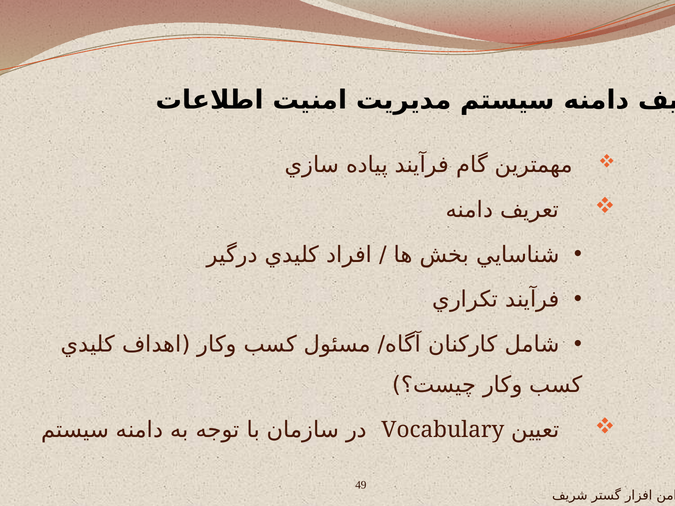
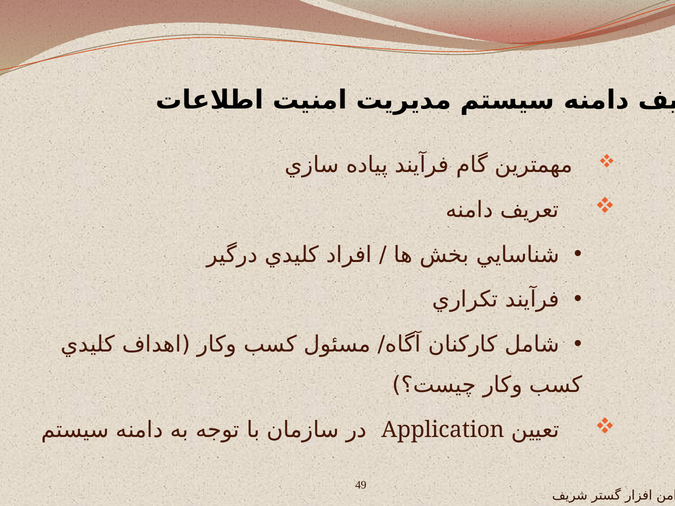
Vocabulary: Vocabulary -> Application (443, 430)
